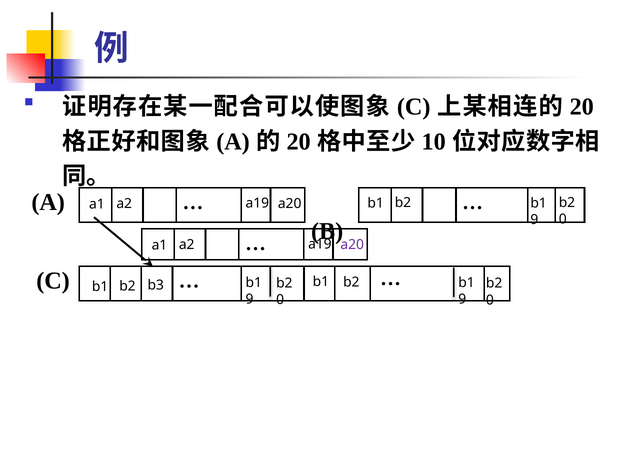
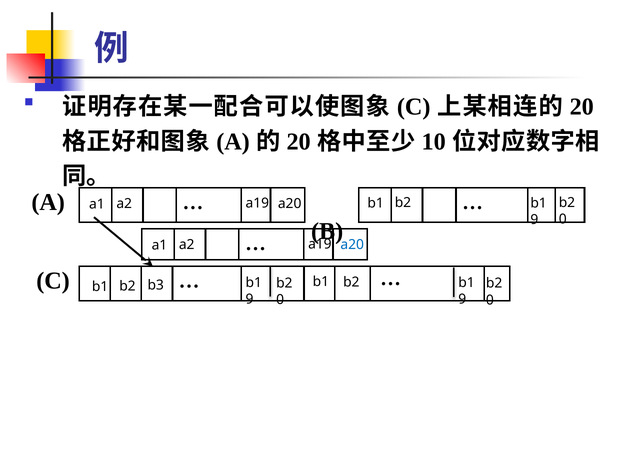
a20 colour: purple -> blue (352, 245)
